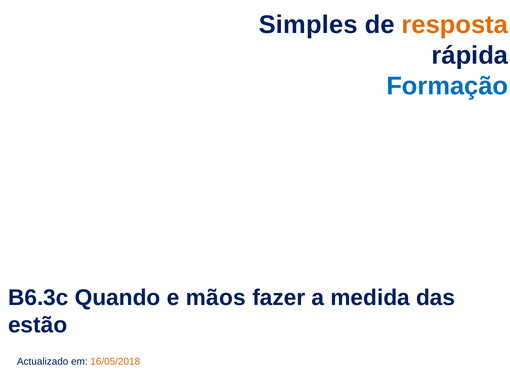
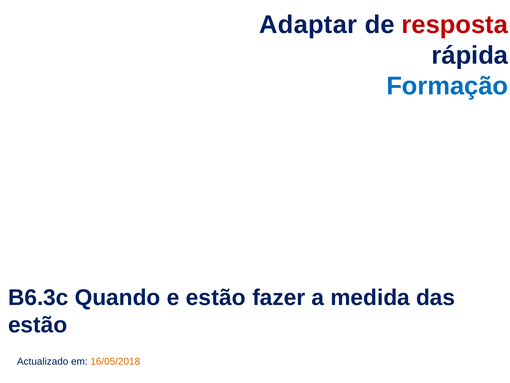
Simples: Simples -> Adaptar (308, 25)
resposta colour: orange -> red (455, 25)
e mãos: mãos -> estão (216, 297)
